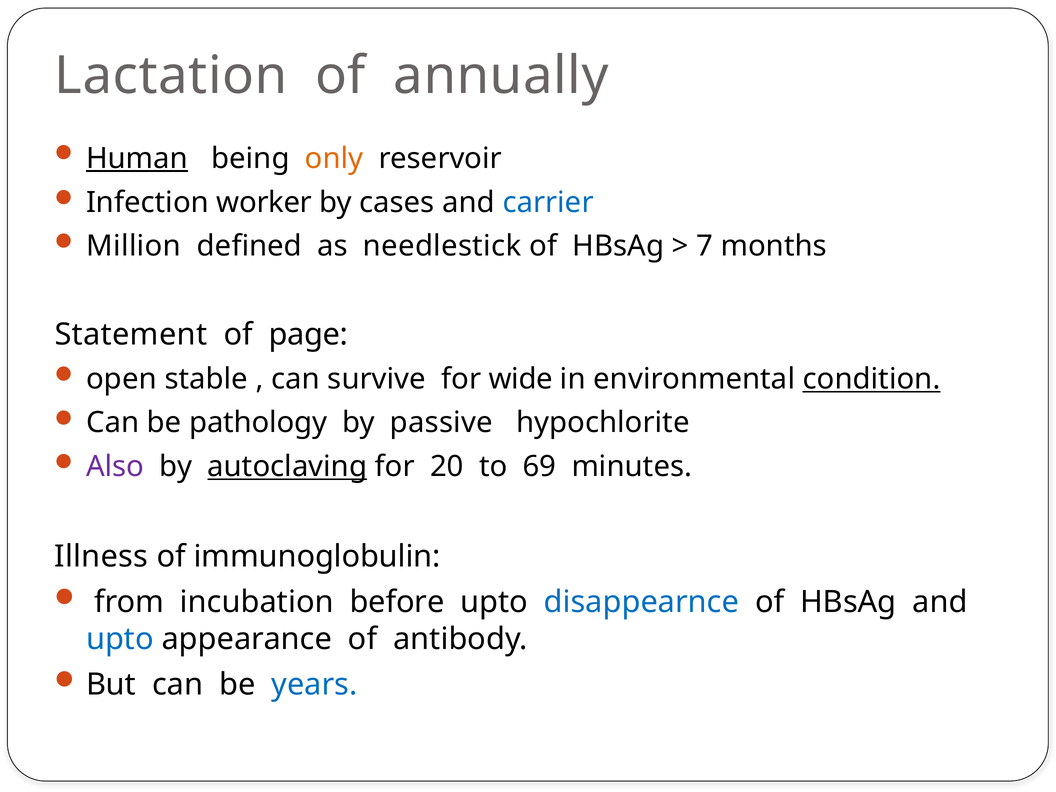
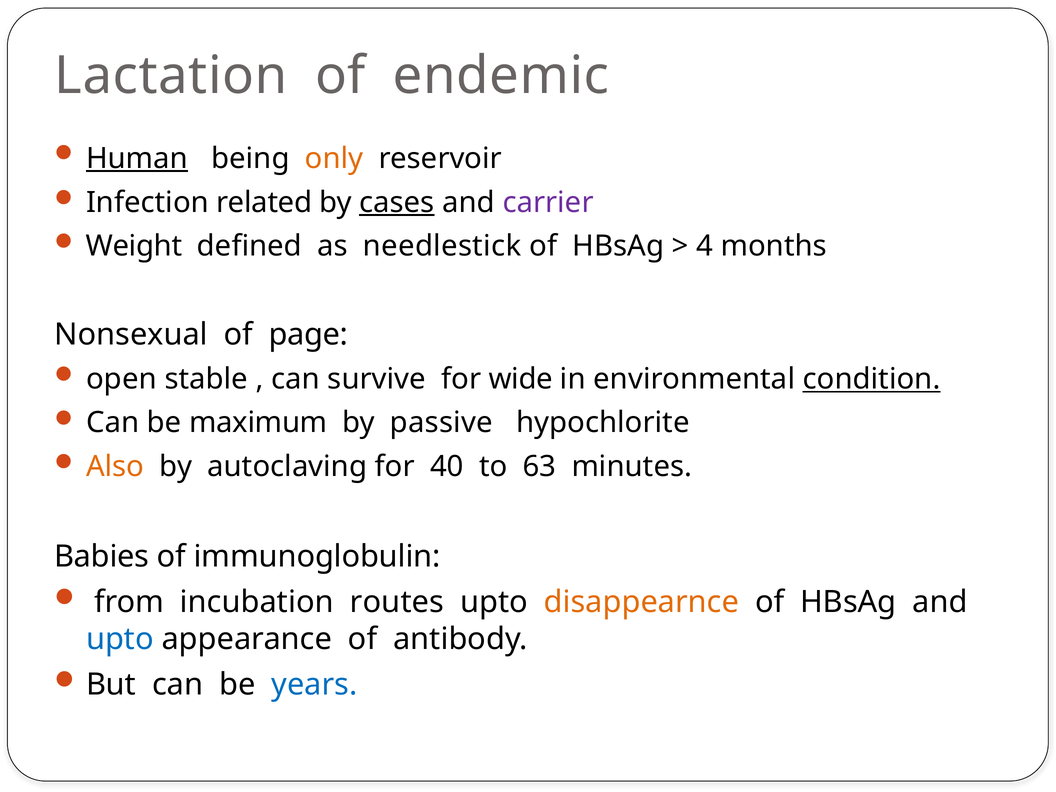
annually: annually -> endemic (501, 76)
worker: worker -> related (264, 202)
cases underline: none -> present (397, 202)
carrier colour: blue -> purple (548, 202)
Million: Million -> Weight (134, 246)
7: 7 -> 4 (705, 246)
Statement: Statement -> Nonsexual (131, 335)
pathology: pathology -> maximum (258, 423)
Also colour: purple -> orange (115, 467)
autoclaving underline: present -> none (287, 467)
20: 20 -> 40 (447, 467)
69: 69 -> 63 (539, 467)
Illness: Illness -> Babies (102, 557)
before: before -> routes (397, 602)
disappearnce colour: blue -> orange (642, 602)
